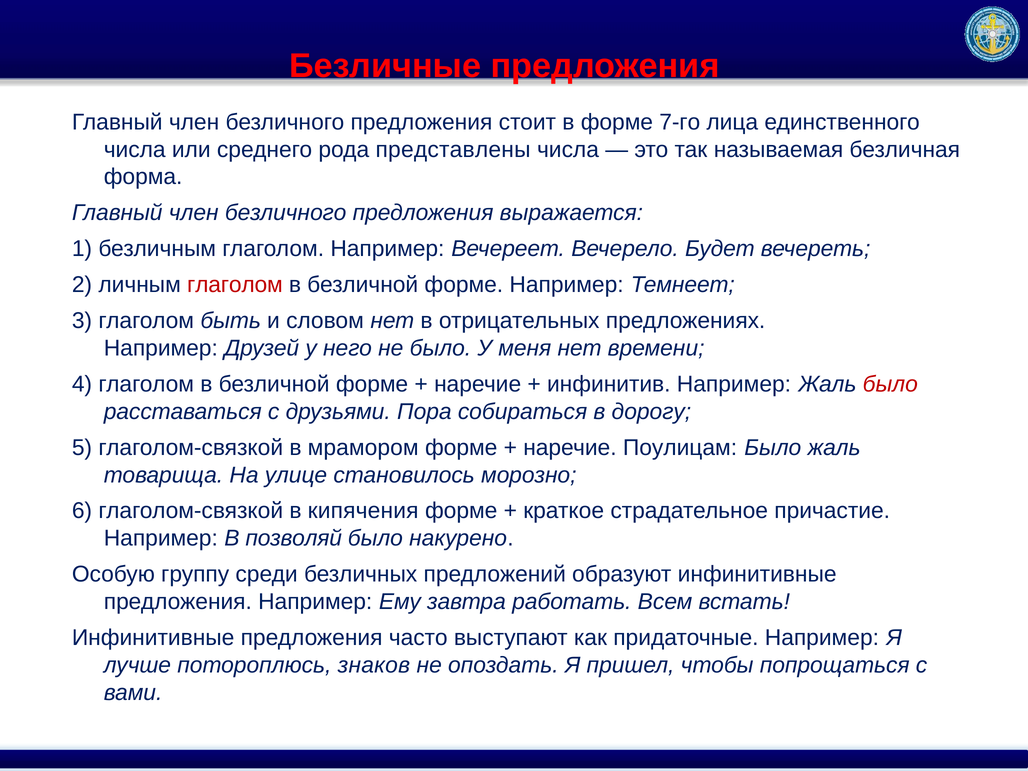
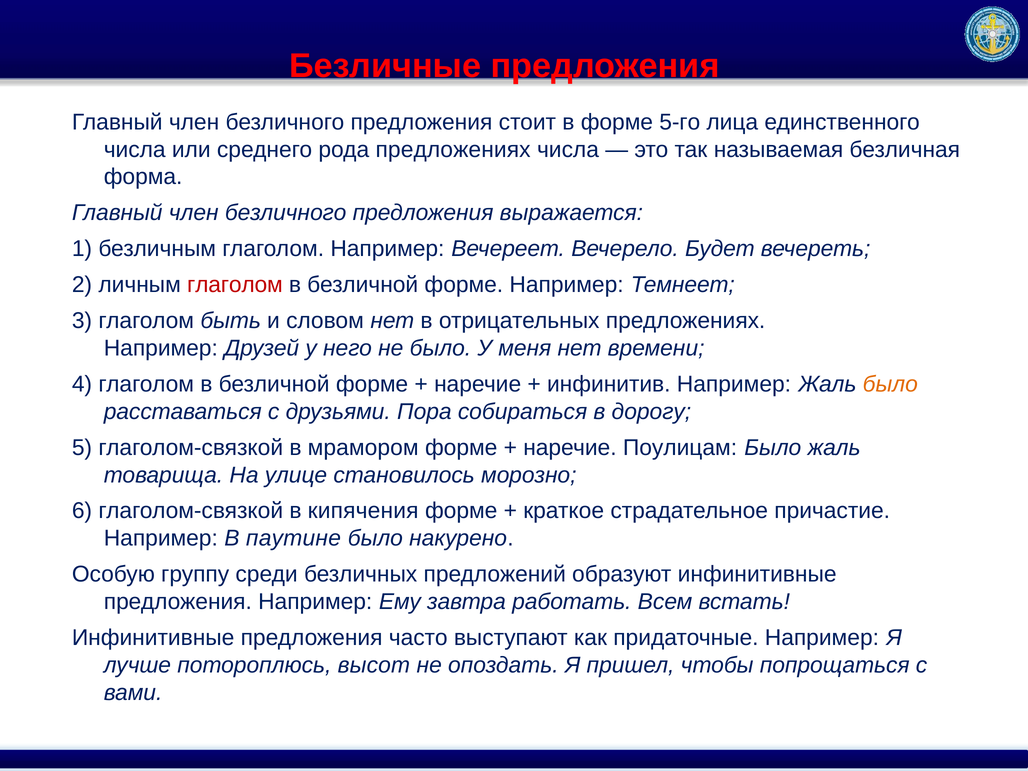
7-го: 7-го -> 5-го (680, 122)
рода представлены: представлены -> предложениях (453, 150)
было colour: red -> orange (890, 384)
позволяй: позволяй -> паутине (293, 538)
знаков: знаков -> высот (374, 665)
